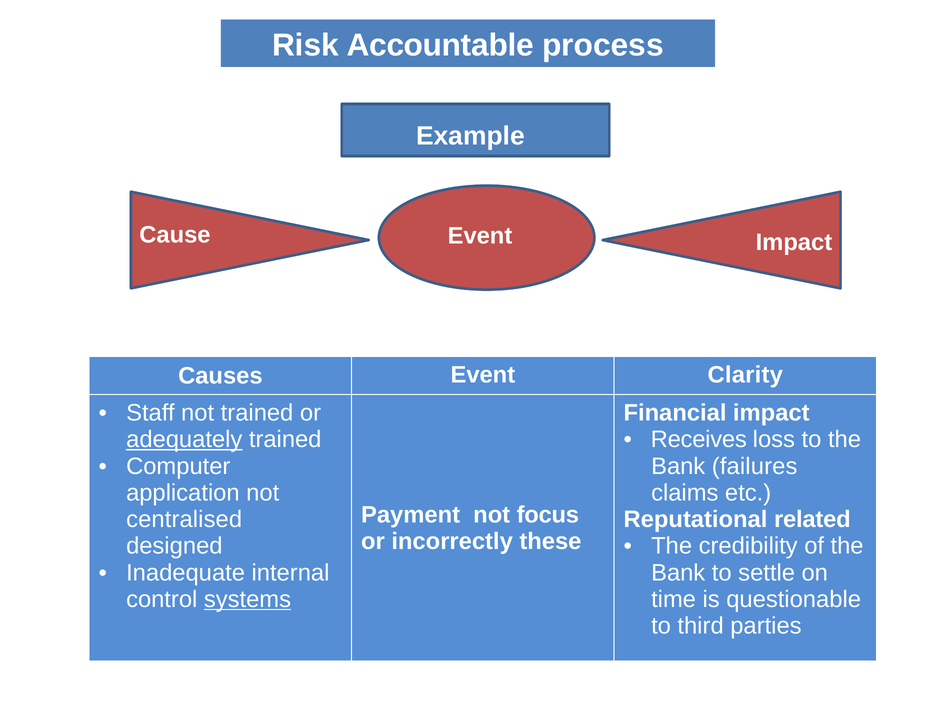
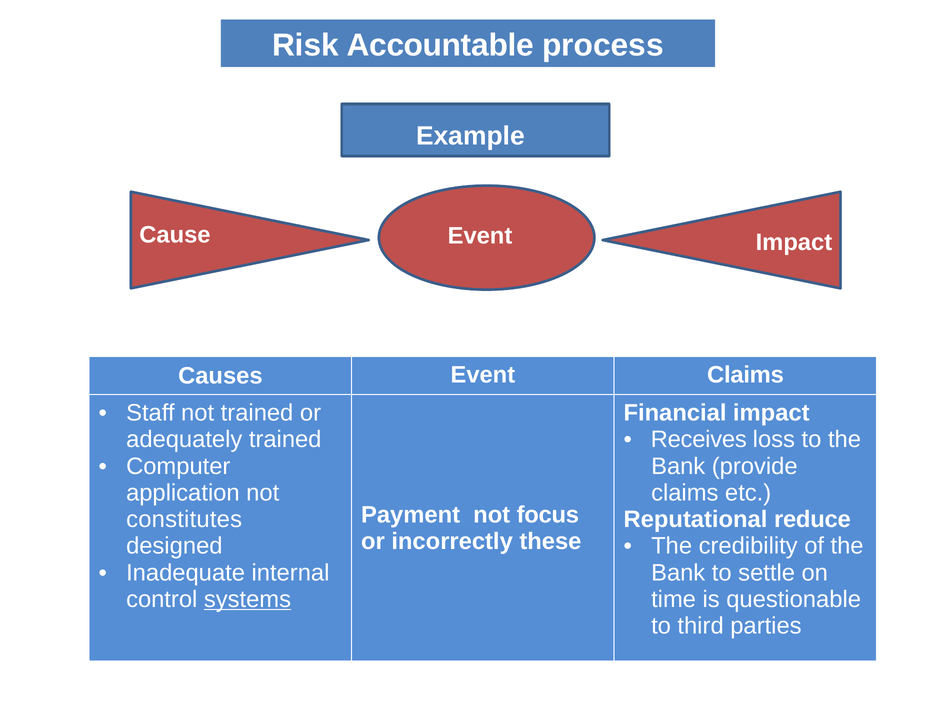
Event Clarity: Clarity -> Claims (745, 375)
adequately underline: present -> none (184, 440)
failures: failures -> provide (755, 466)
centralised: centralised -> constitutes (184, 520)
related: related -> reduce (812, 520)
